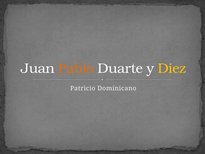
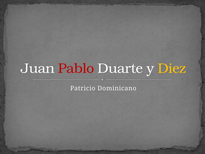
Pablo colour: orange -> red (76, 68)
